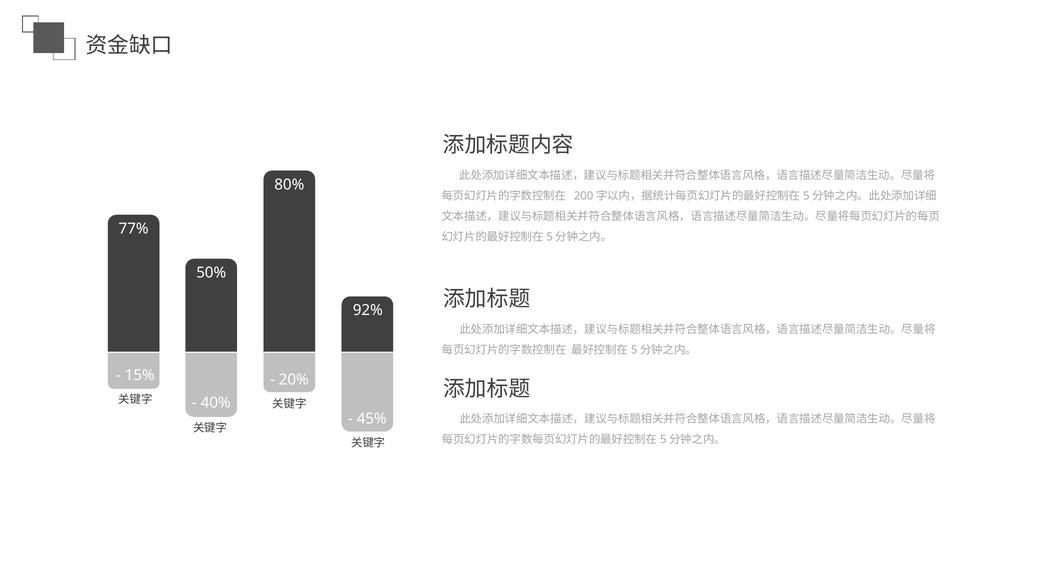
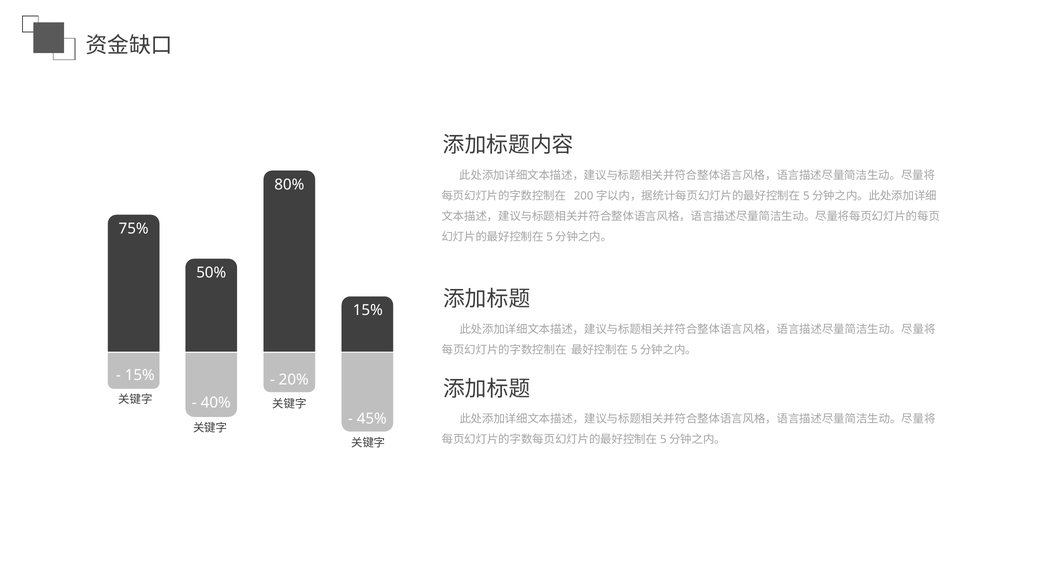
77%: 77% -> 75% (134, 229)
92%: 92% -> 15% (368, 310)
